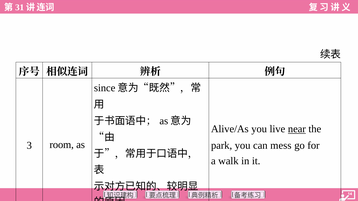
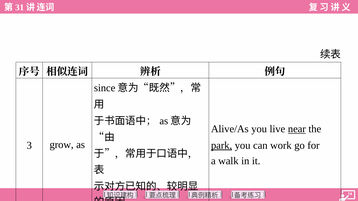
park underline: none -> present (222, 146)
mess: mess -> work (281, 146)
room: room -> grow (62, 145)
